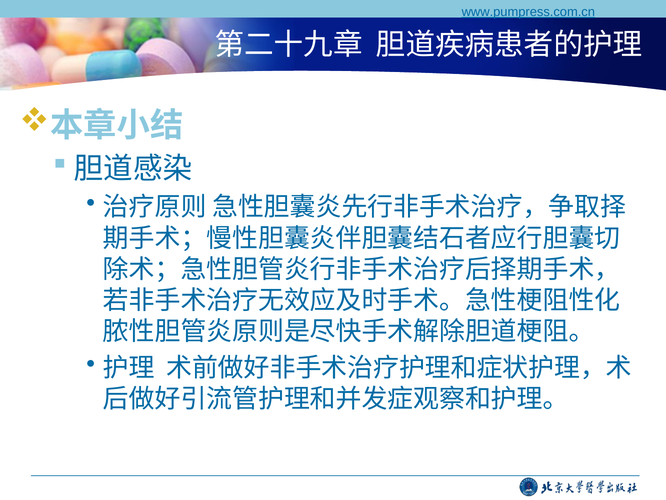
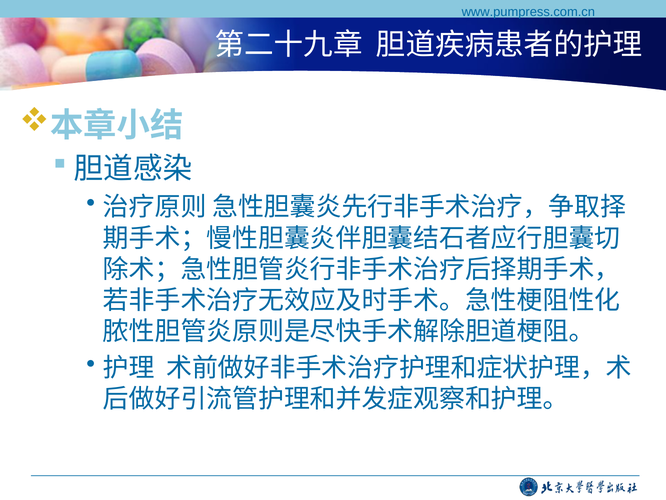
www.pumpress.com.cn underline: present -> none (528, 12)
